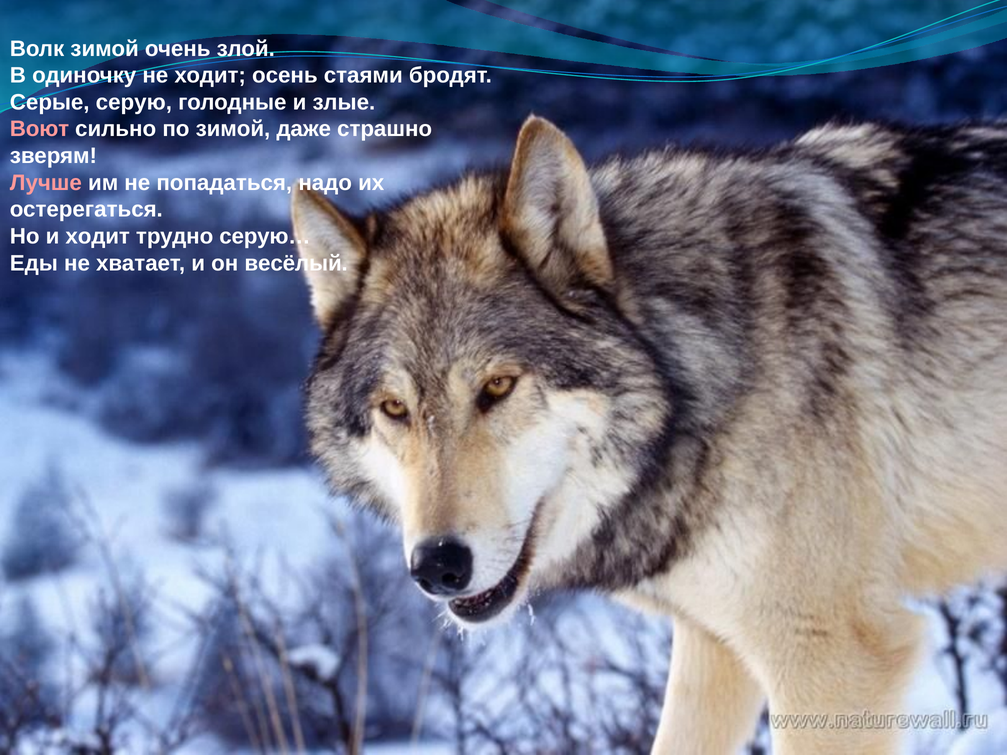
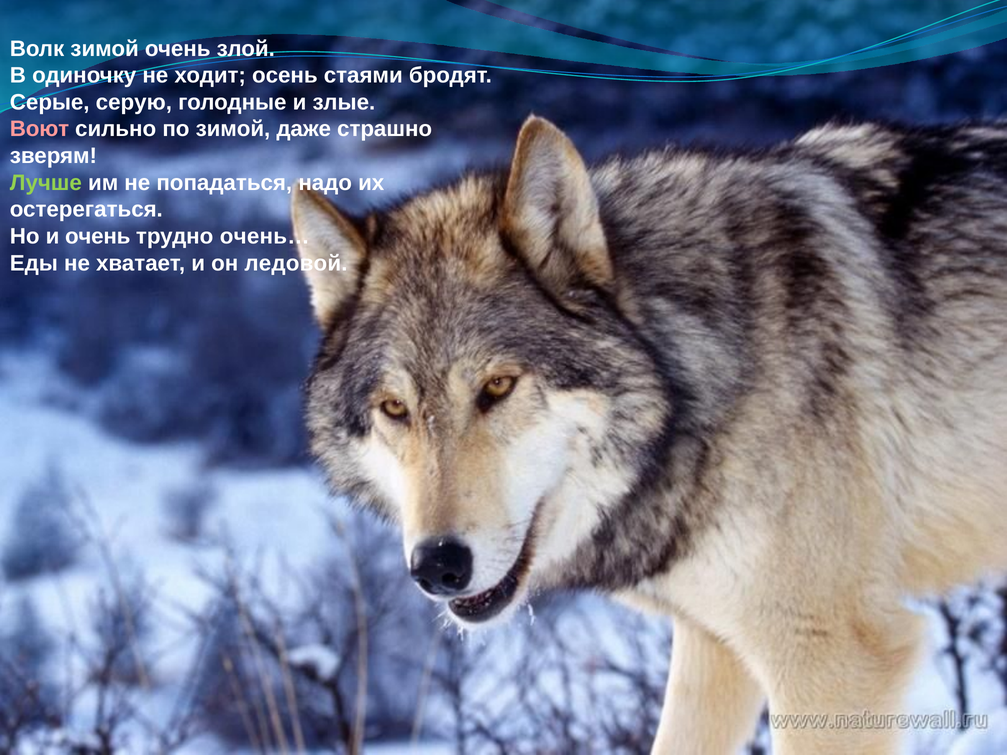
Лучше colour: pink -> light green (46, 183)
и ходит: ходит -> очень (98, 237)
серую…: серую… -> очень… (265, 237)
весёлый: весёлый -> ледовой (296, 263)
